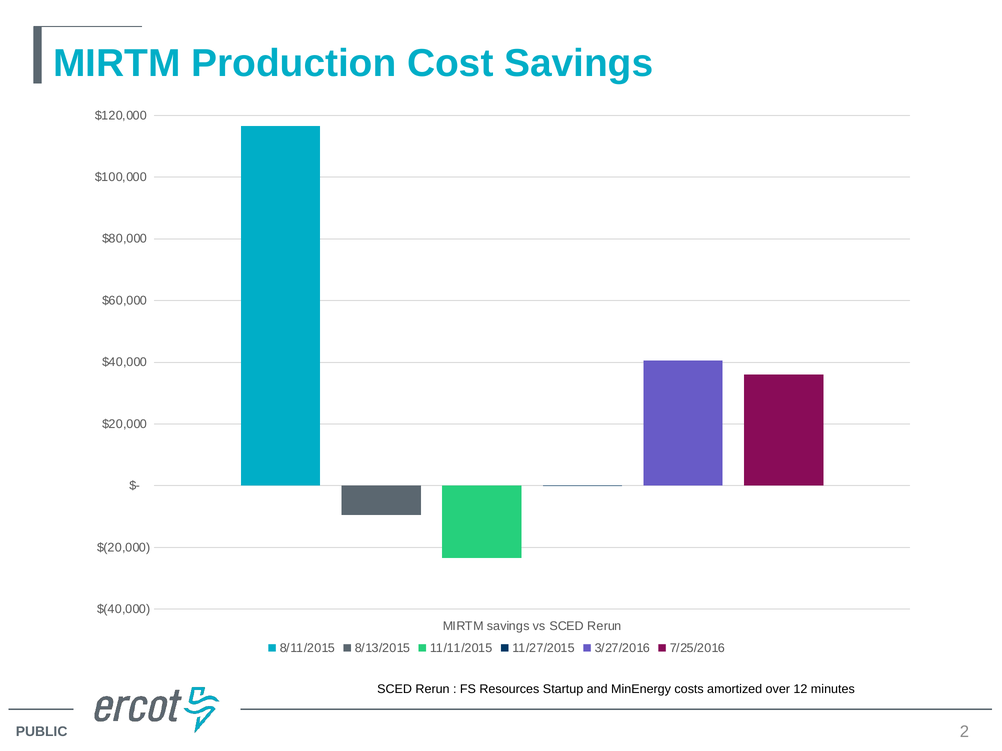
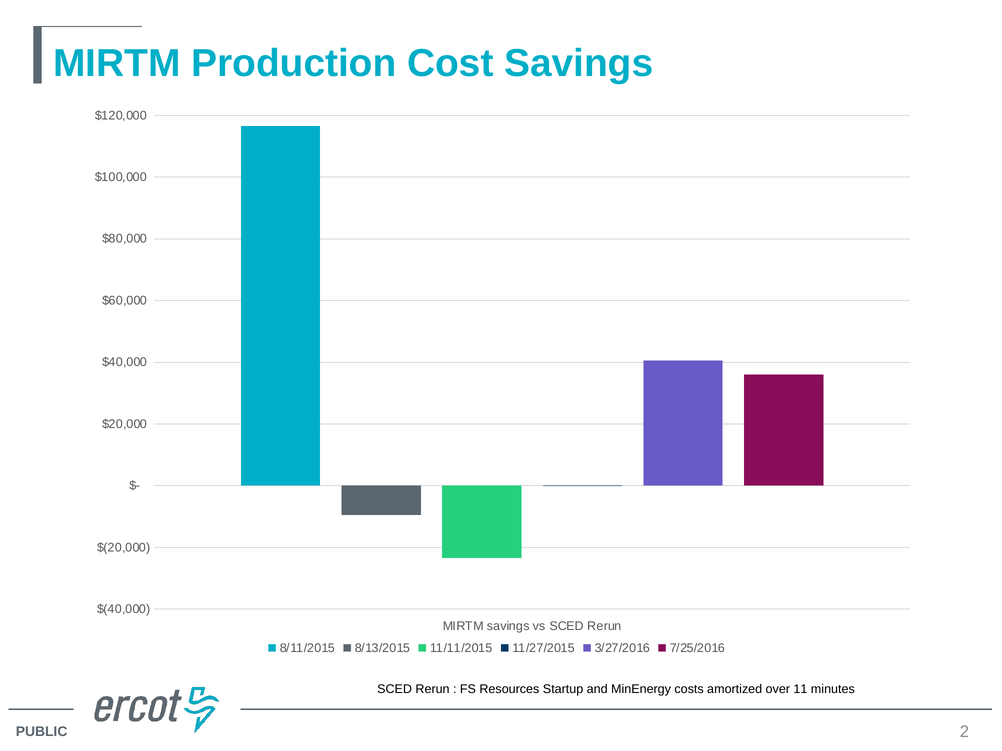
12: 12 -> 11 (800, 690)
